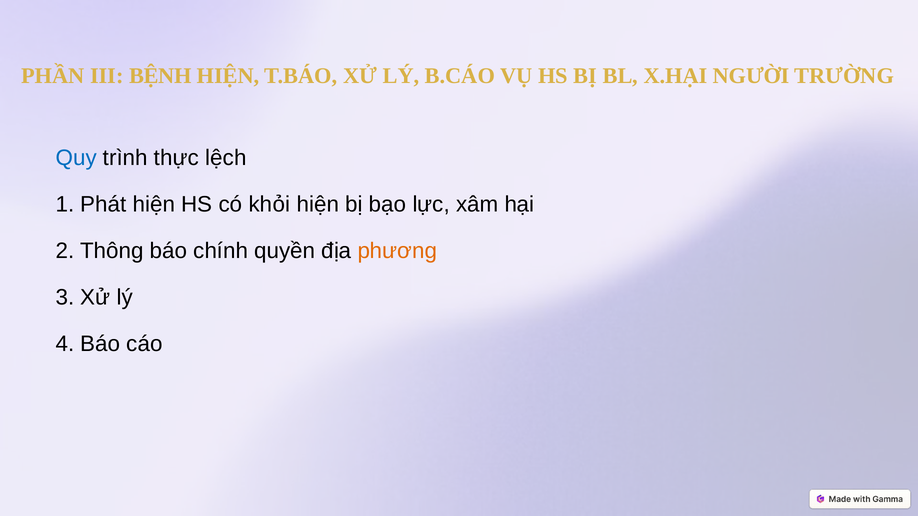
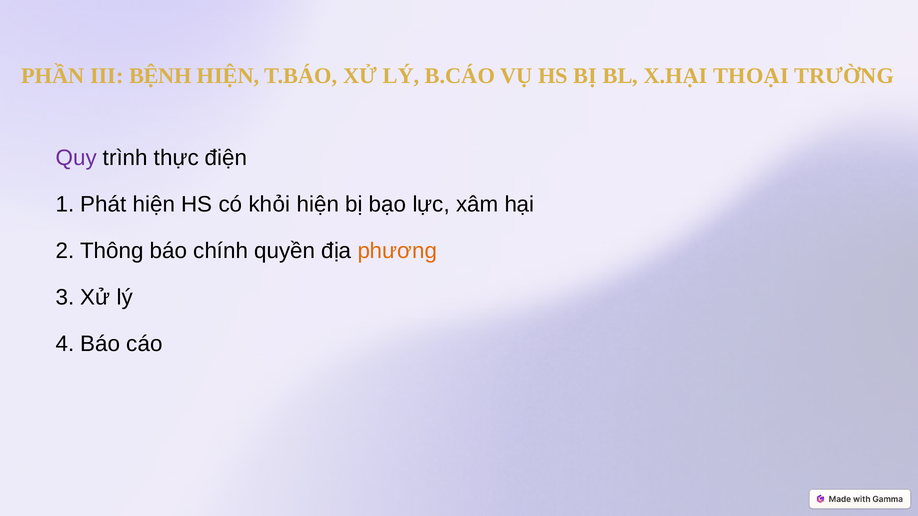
NGƯỜI: NGƯỜI -> THOẠI (751, 76)
Quy colour: blue -> purple (76, 158)
lệch: lệch -> điện (226, 158)
